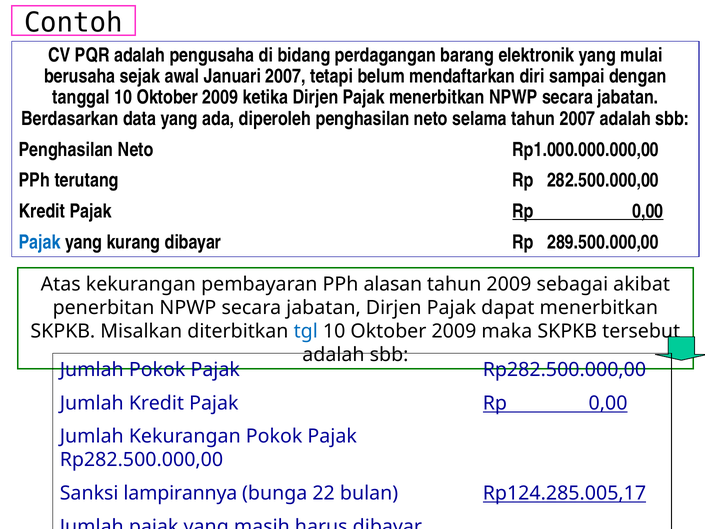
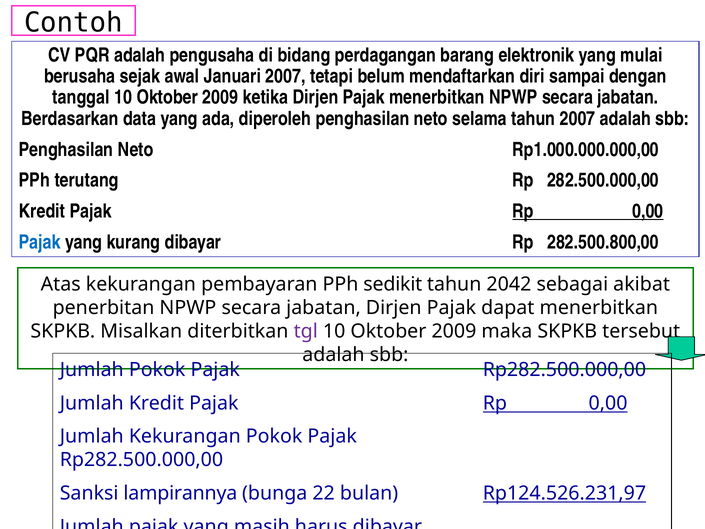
289.500.000,00: 289.500.000,00 -> 282.500.800,00 (603, 242)
alasan: alasan -> sedikit (393, 284)
tahun 2009: 2009 -> 2042 (509, 284)
tgl colour: blue -> purple (306, 331)
Rp124.285.005,17: Rp124.285.005,17 -> Rp124.526.231,97 (564, 493)
